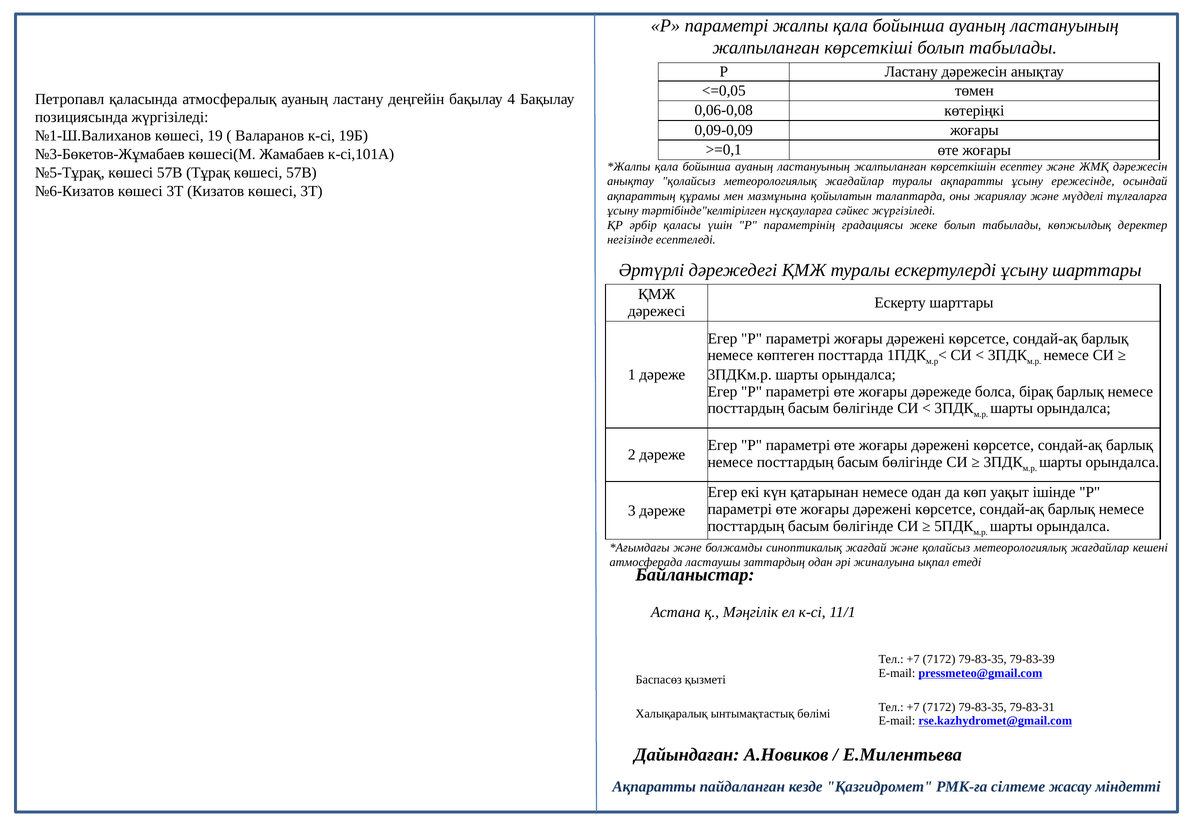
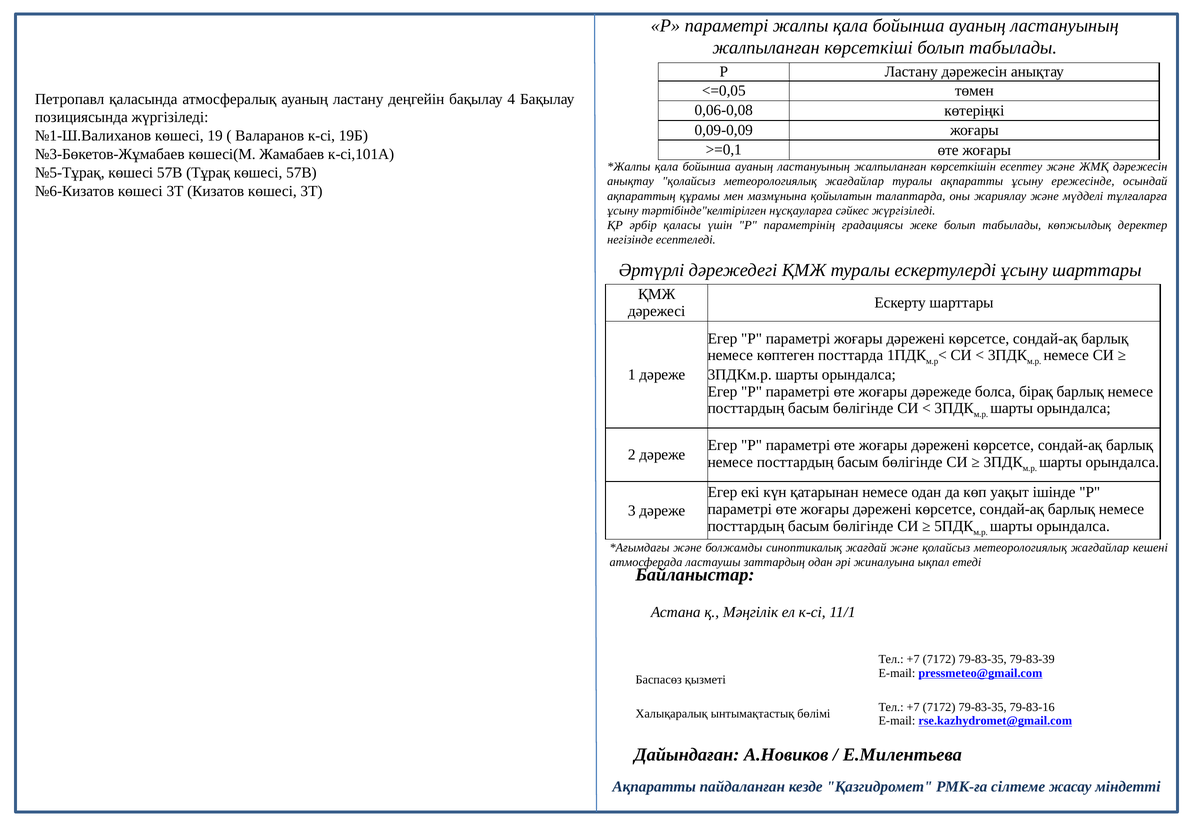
79-83-31: 79-83-31 -> 79-83-16 (1032, 707)
